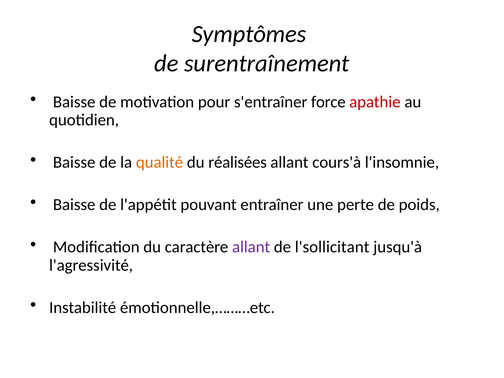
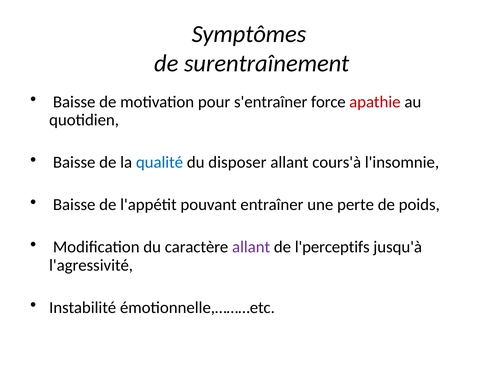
qualité colour: orange -> blue (160, 162)
réalisées: réalisées -> disposer (237, 162)
l'sollicitant: l'sollicitant -> l'perceptifs (332, 247)
